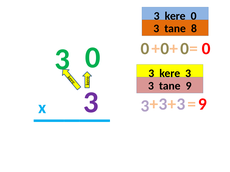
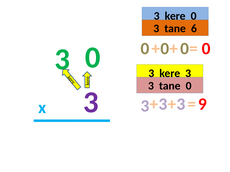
8: 8 -> 6 (194, 29)
tane 9: 9 -> 0 (189, 86)
